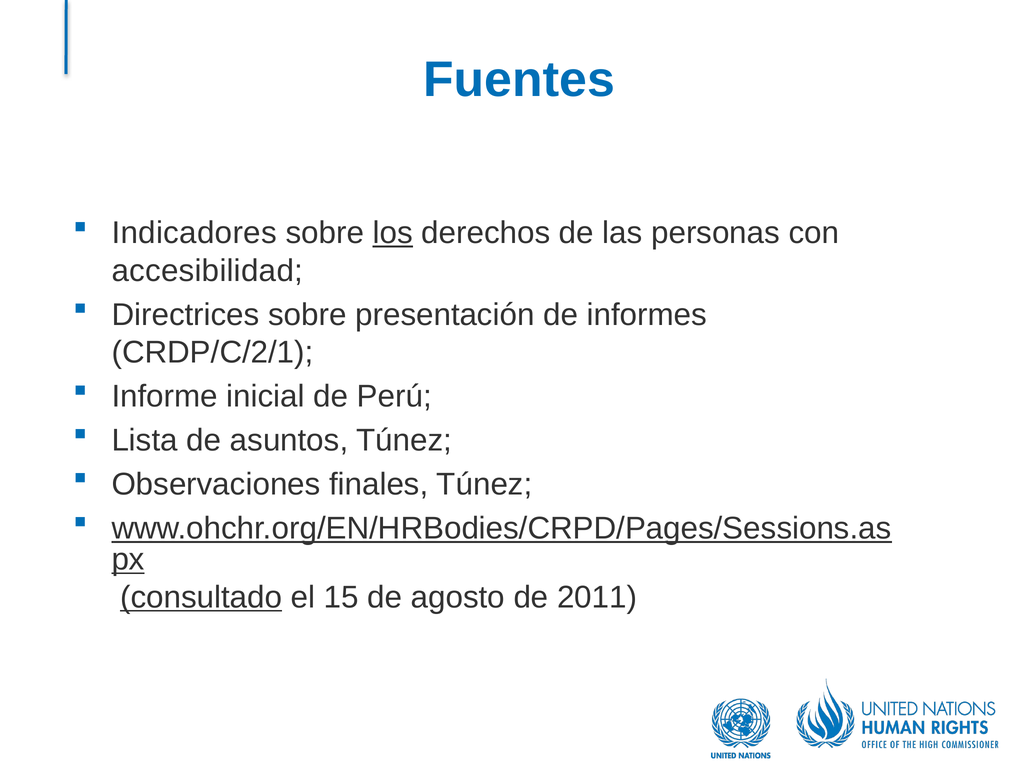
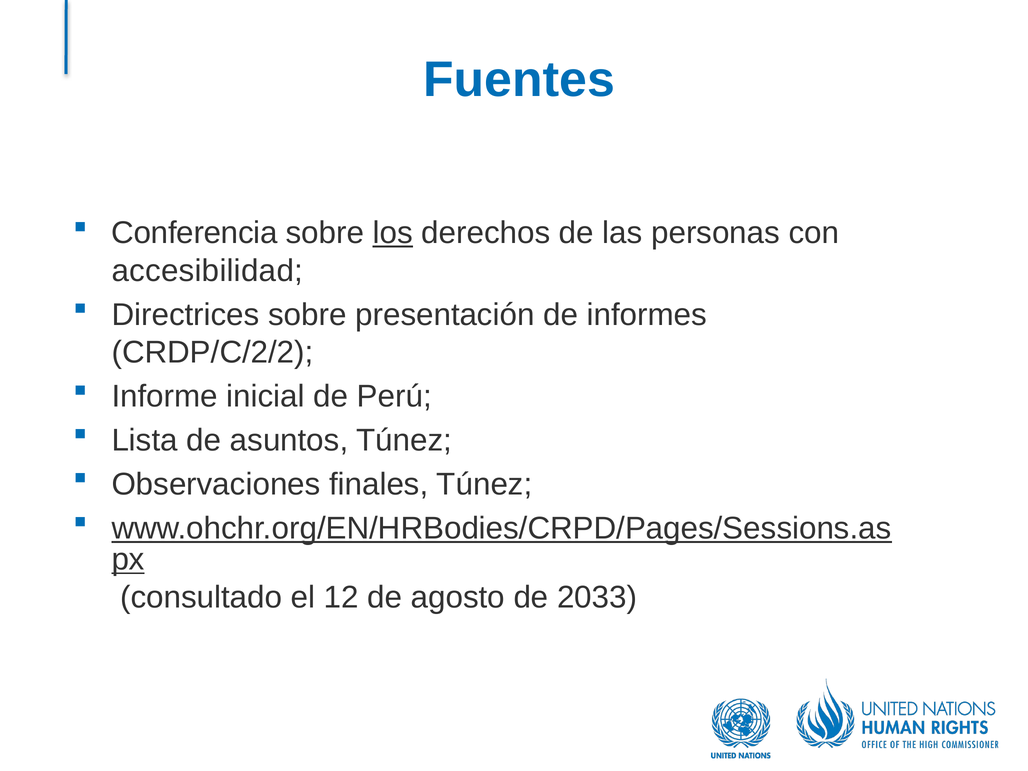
Indicadores: Indicadores -> Conferencia (194, 233)
CRDP/C/2/1: CRDP/C/2/1 -> CRDP/C/2/2 (213, 352)
consultado underline: present -> none (201, 597)
15: 15 -> 12 (341, 597)
2011: 2011 -> 2033 (597, 597)
